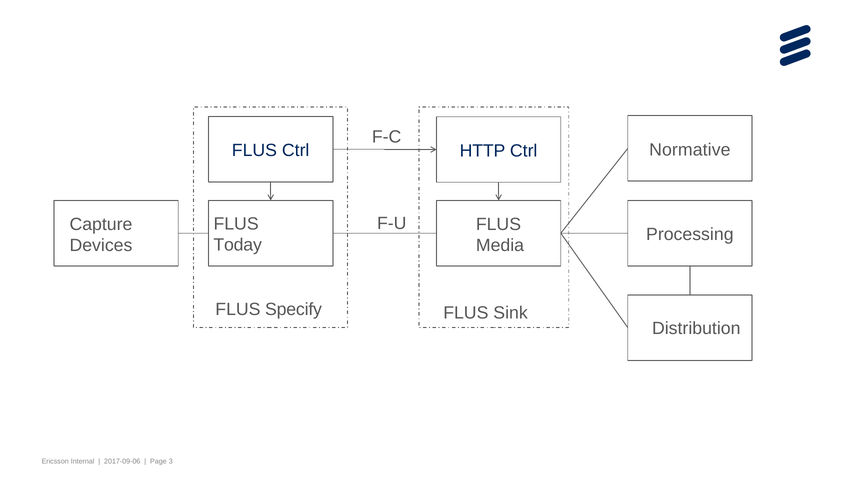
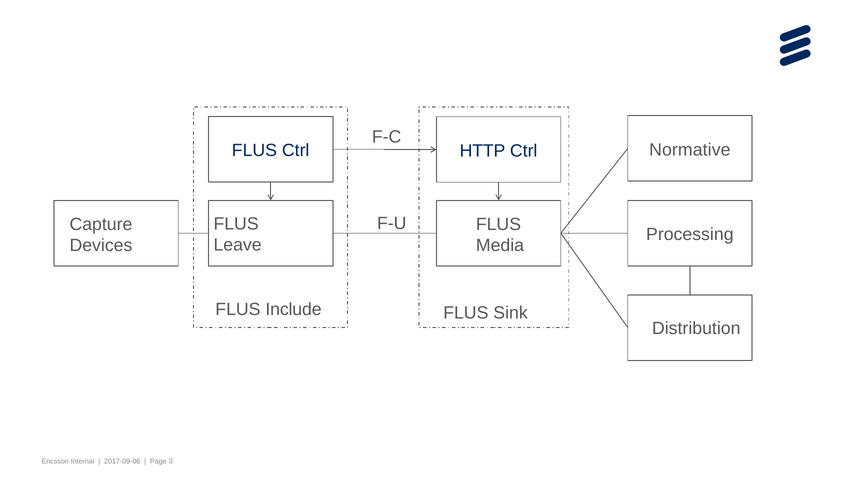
Today: Today -> Leave (238, 245)
Specify: Specify -> Include (294, 310)
